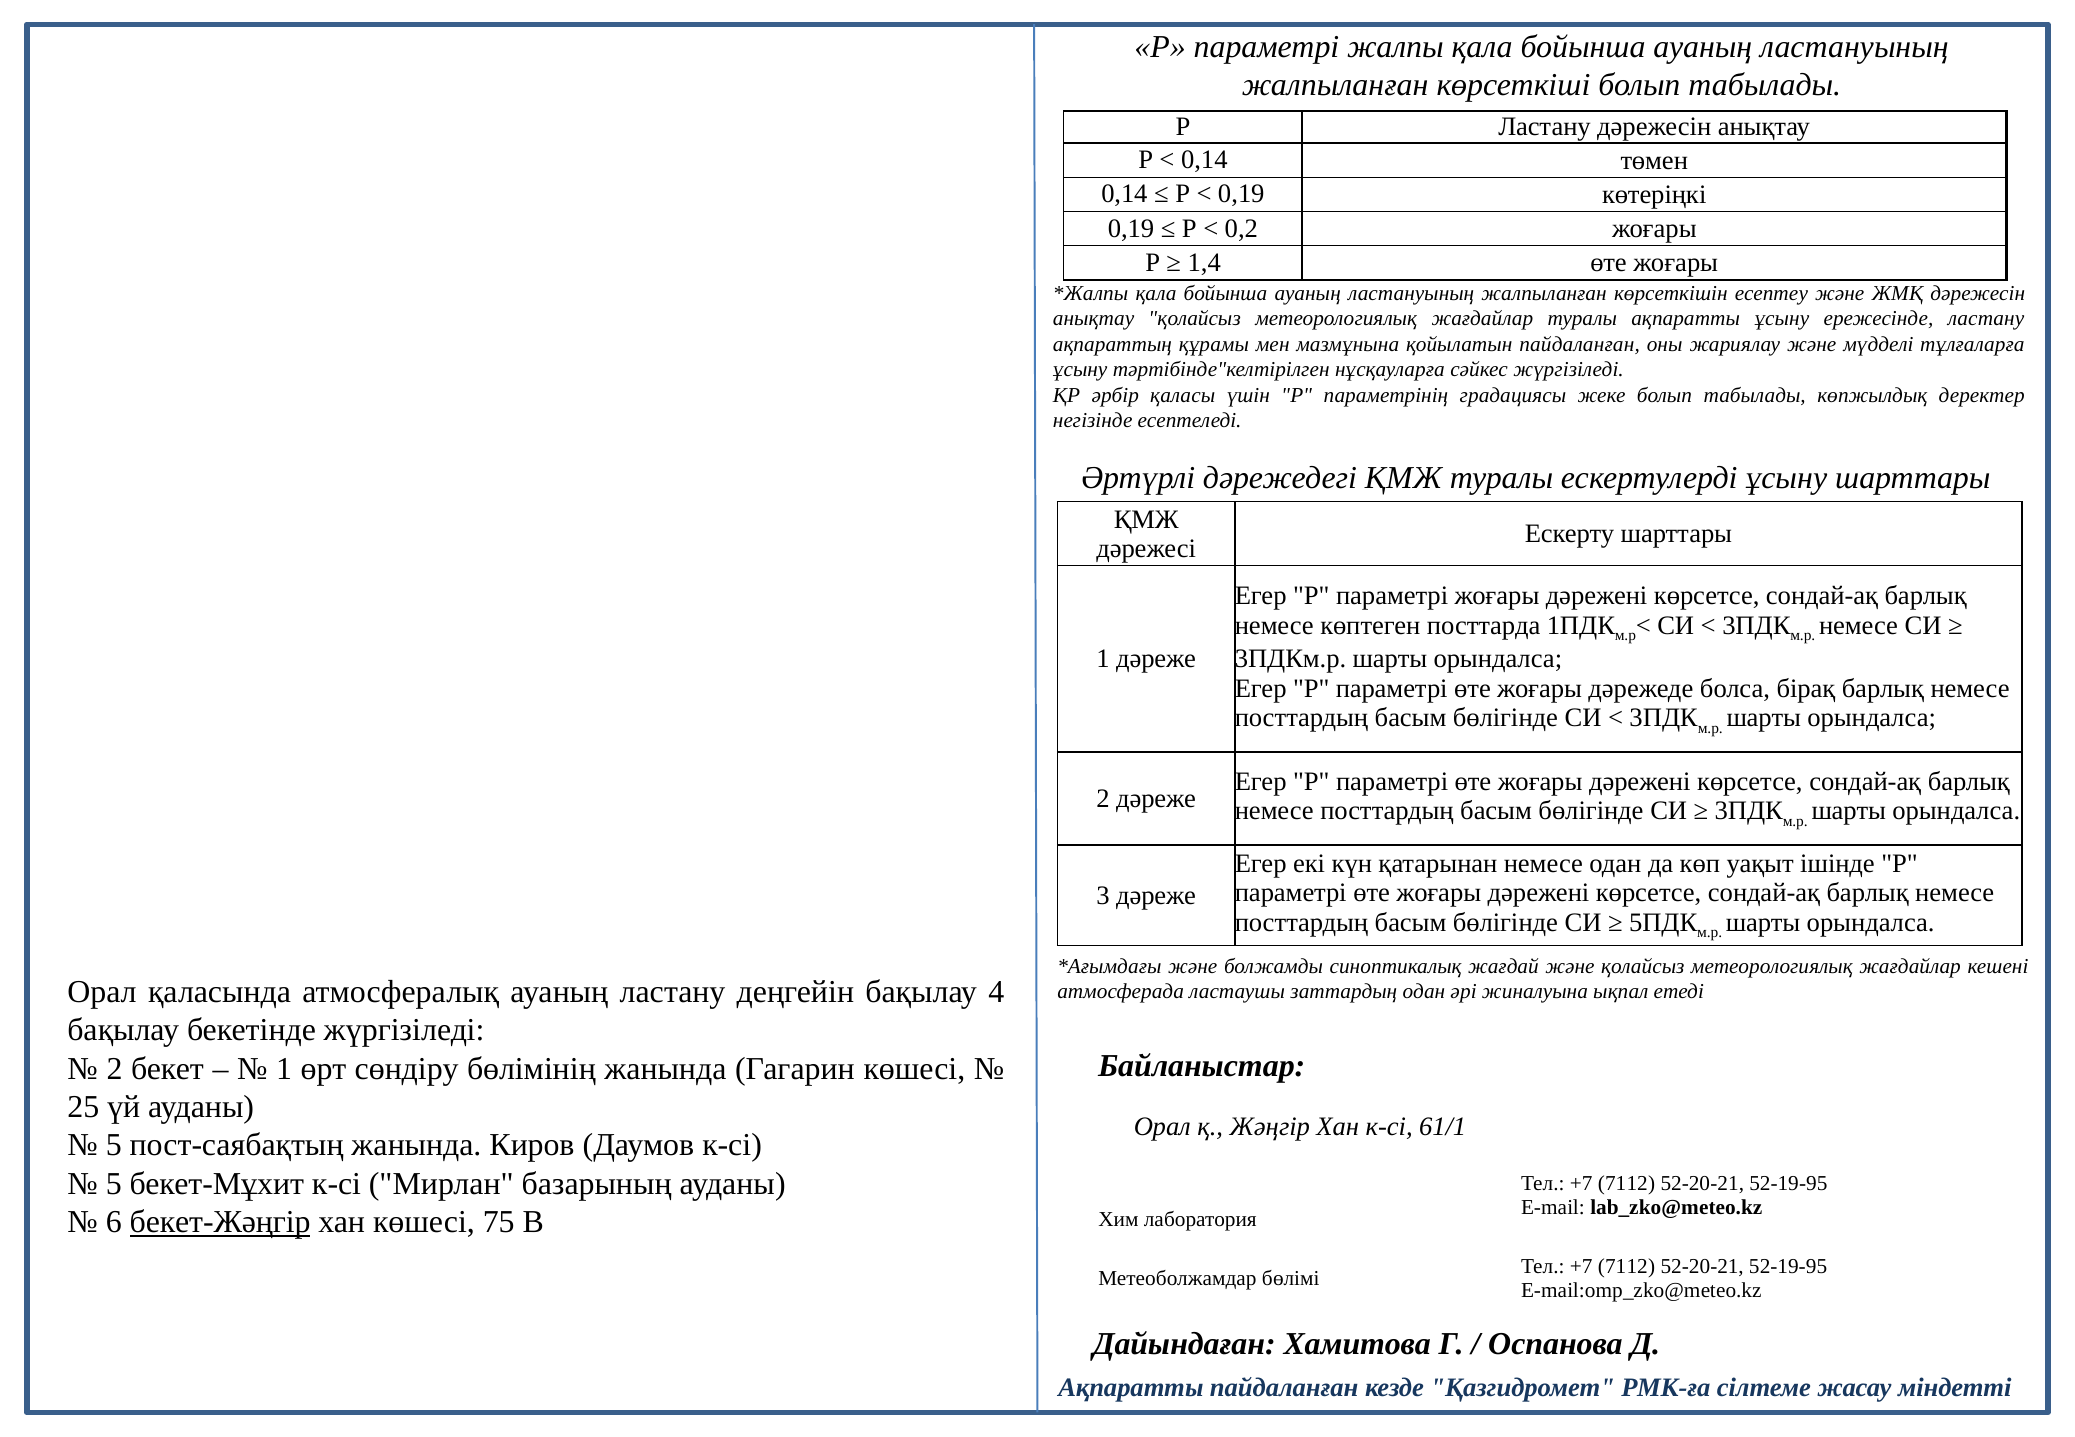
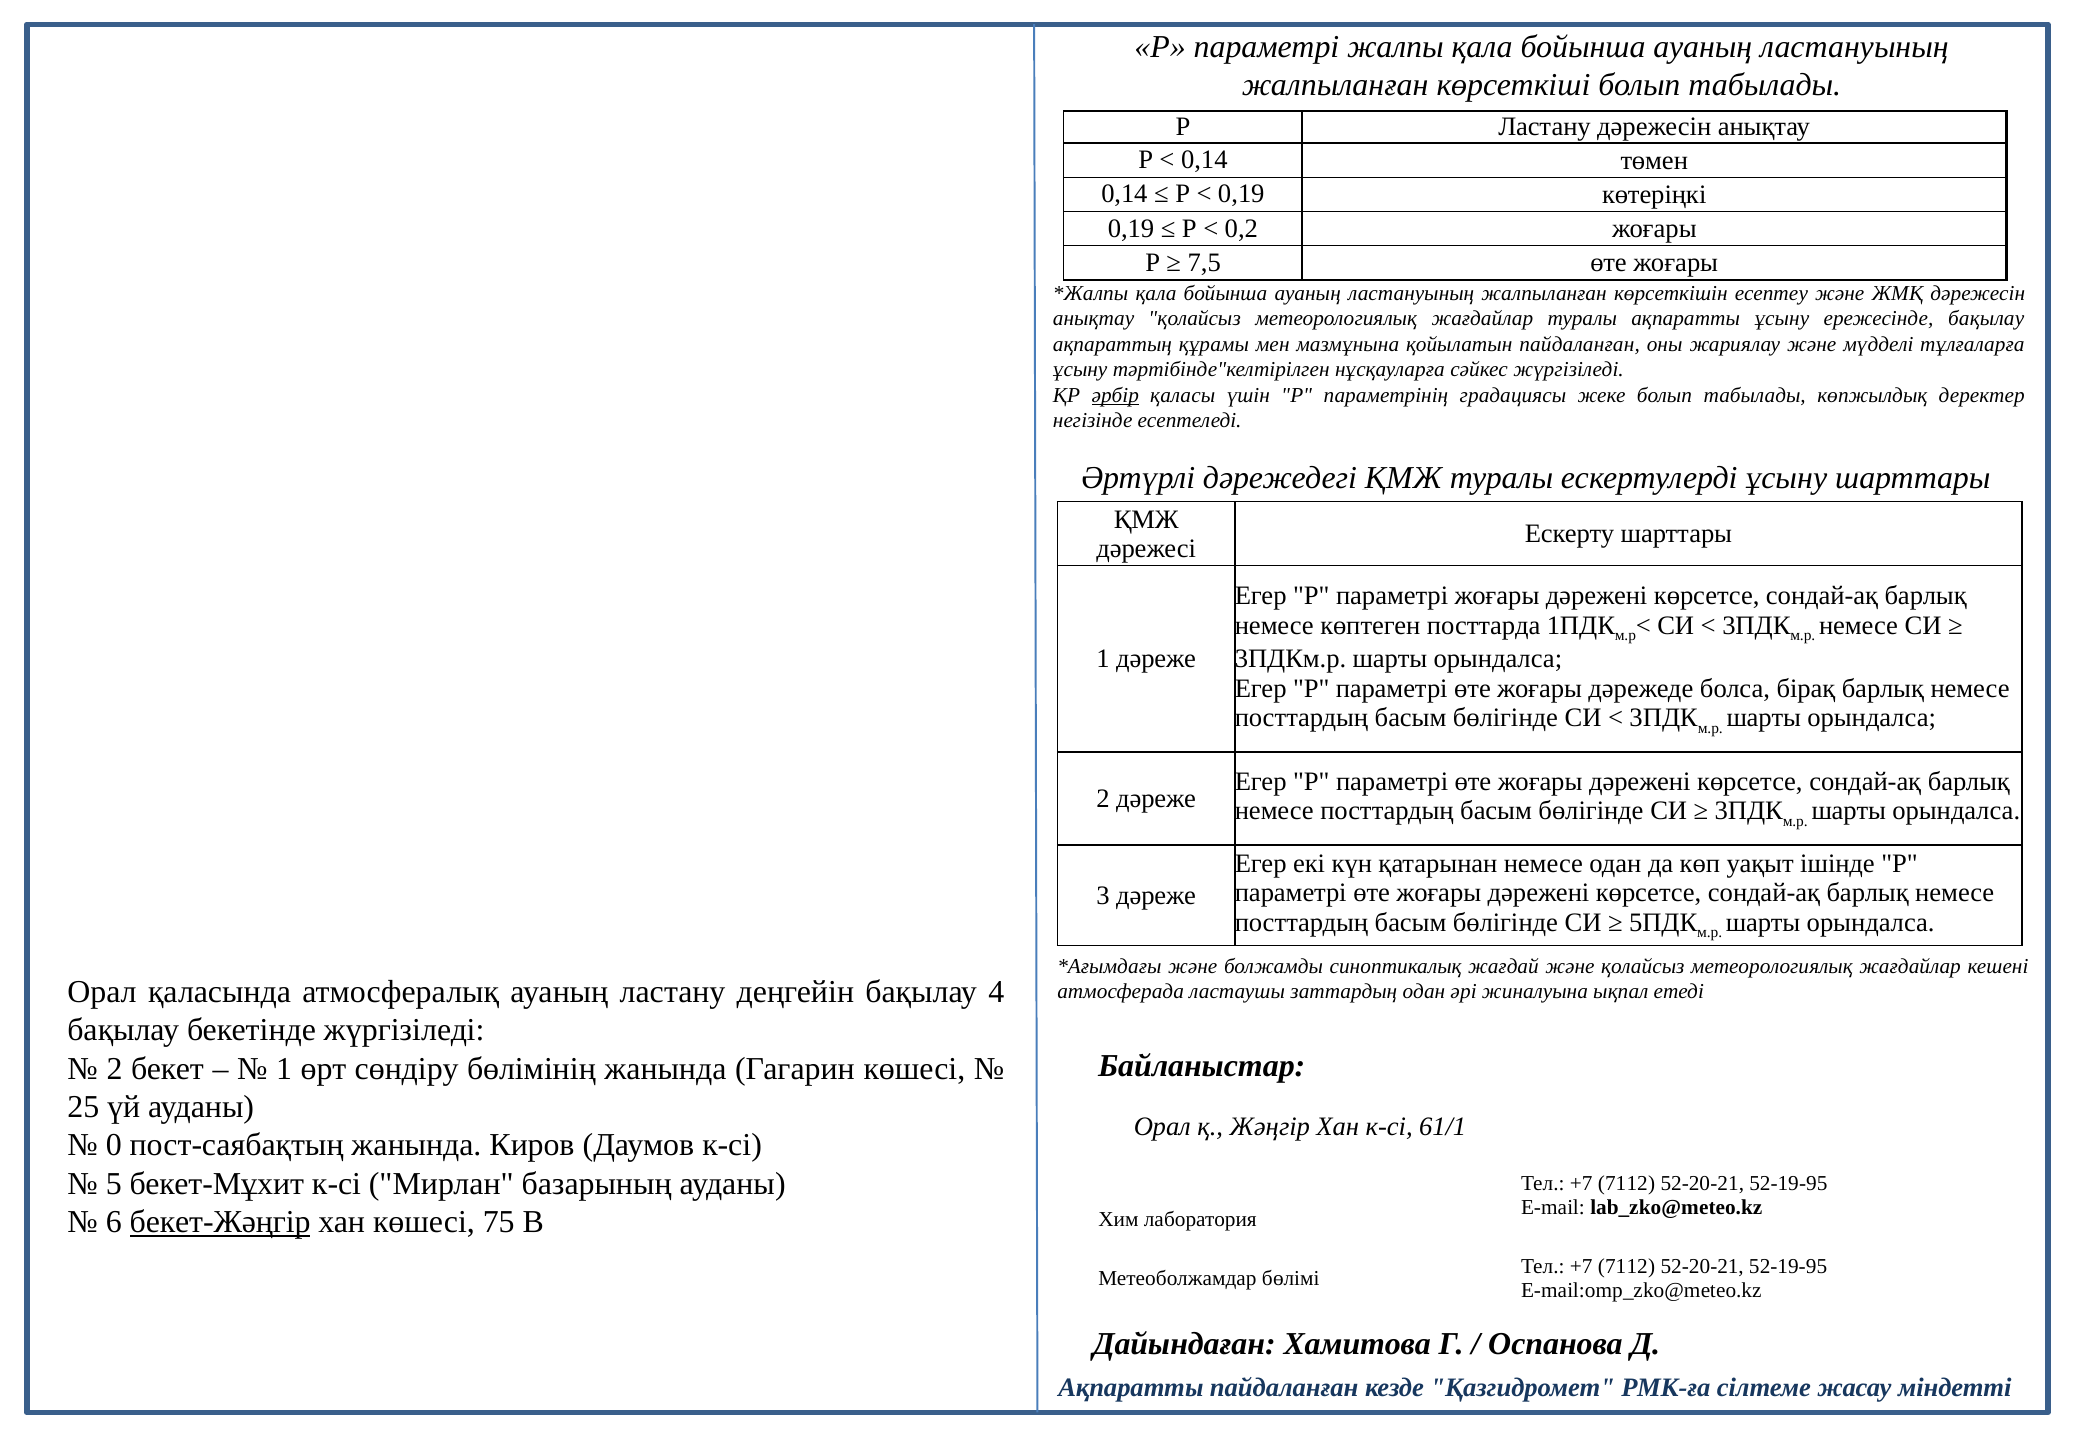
1,4: 1,4 -> 7,5 (1204, 263)
ережесінде ластану: ластану -> бақылау (1986, 318)
әрбір underline: none -> present (1115, 395)
5: 5 -> 0 (114, 1145)
